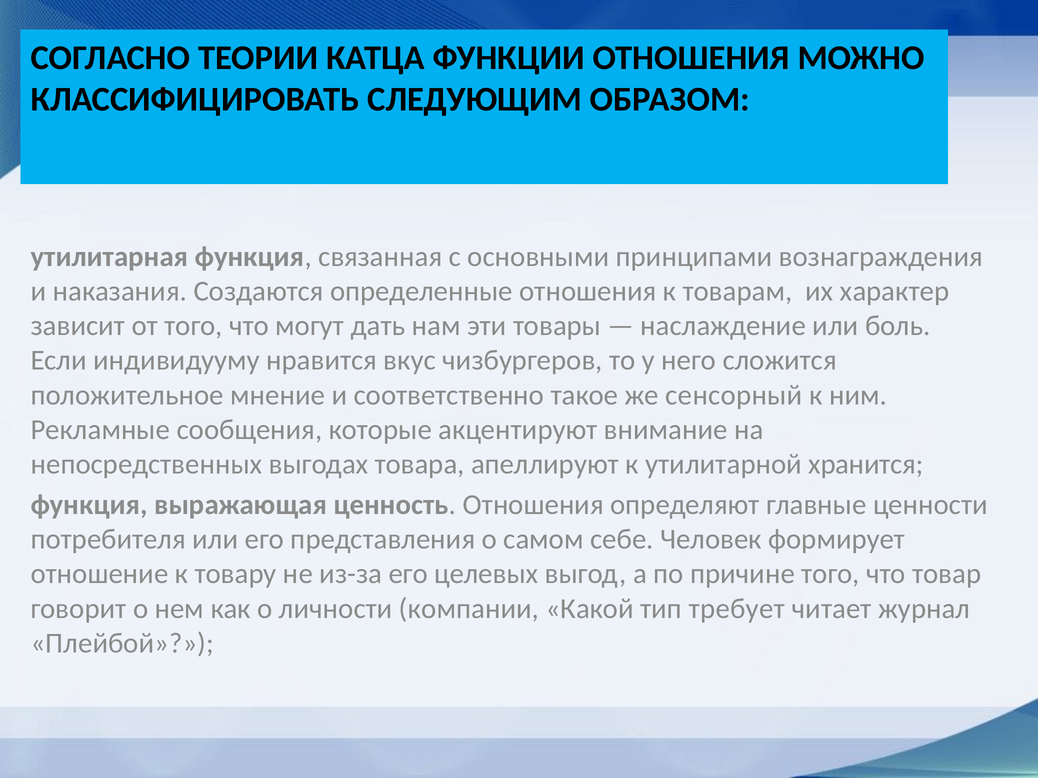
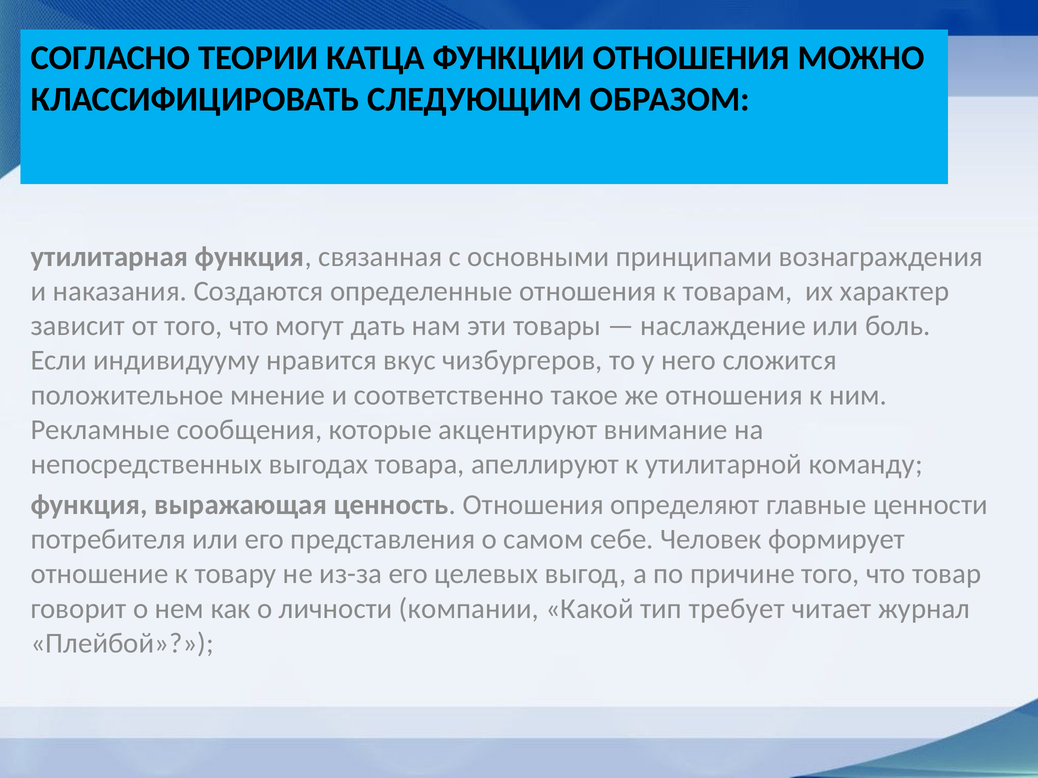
же сенсорный: сенсорный -> отношения (734, 395)
хранится: хранится -> команду (866, 465)
